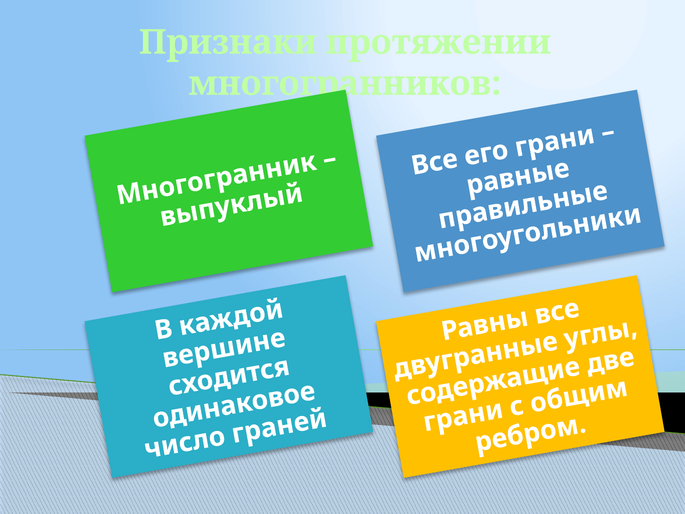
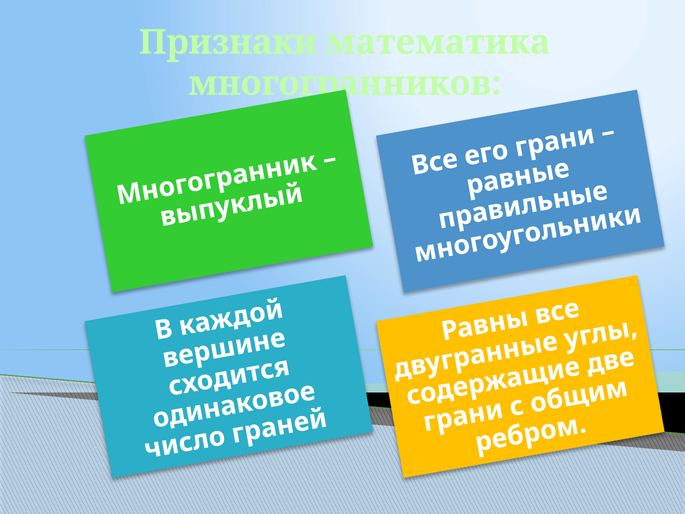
протяжении: протяжении -> математика (438, 42)
